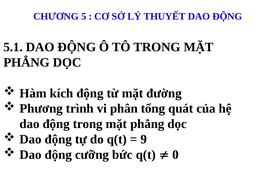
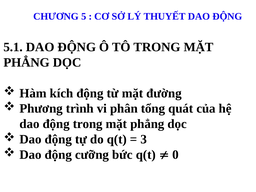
9: 9 -> 3 (144, 139)
